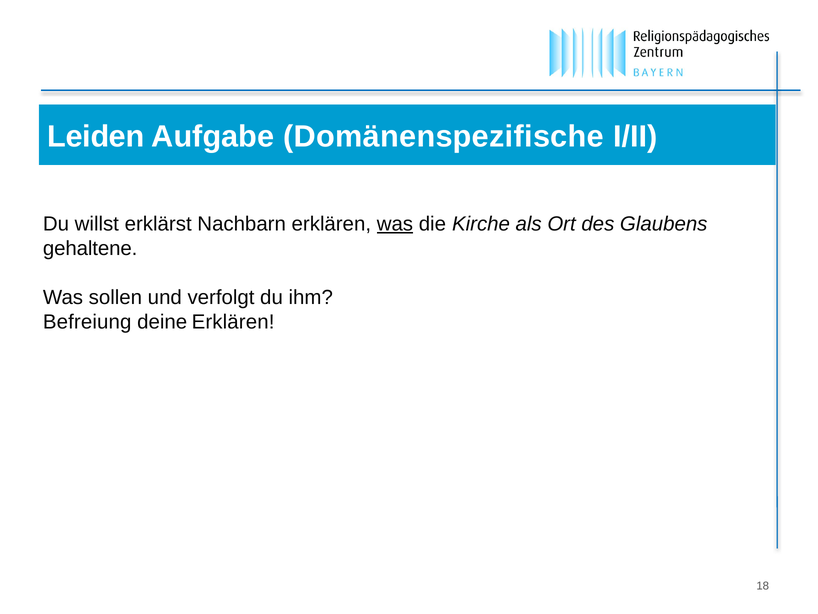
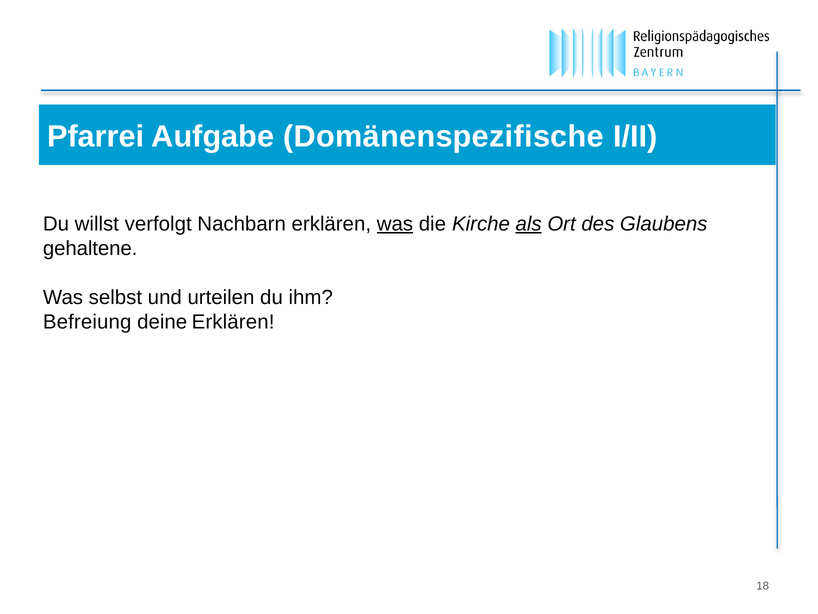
Leiden: Leiden -> Pfarrei (96, 137)
erklärst: erklärst -> verfolgt (158, 224)
als underline: none -> present (529, 224)
sollen: sollen -> selbst (115, 297)
verfolgt: verfolgt -> urteilen (221, 297)
